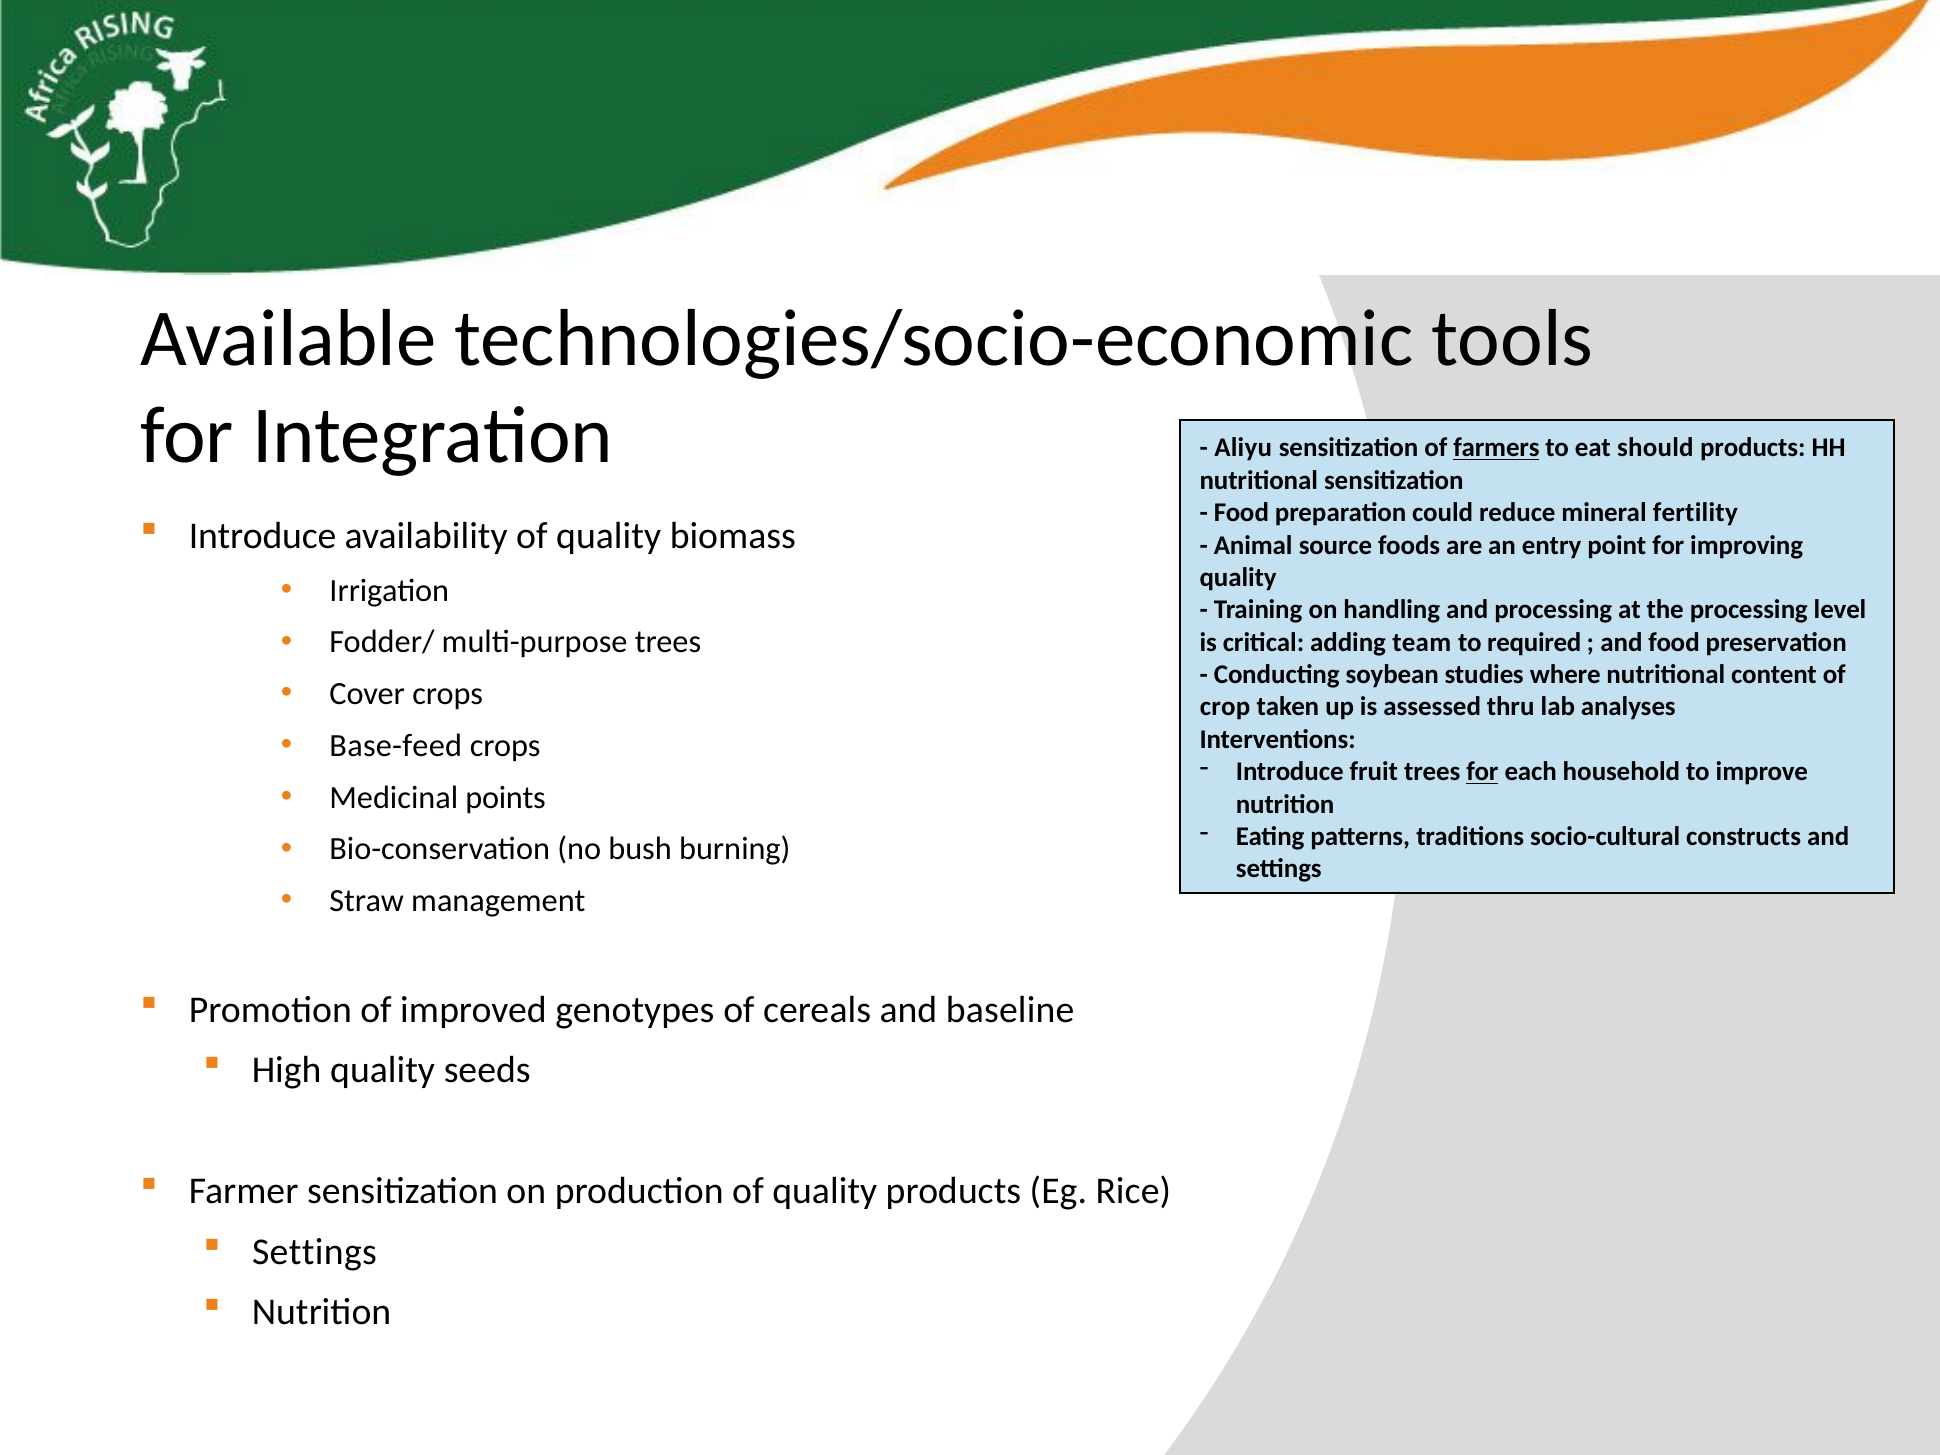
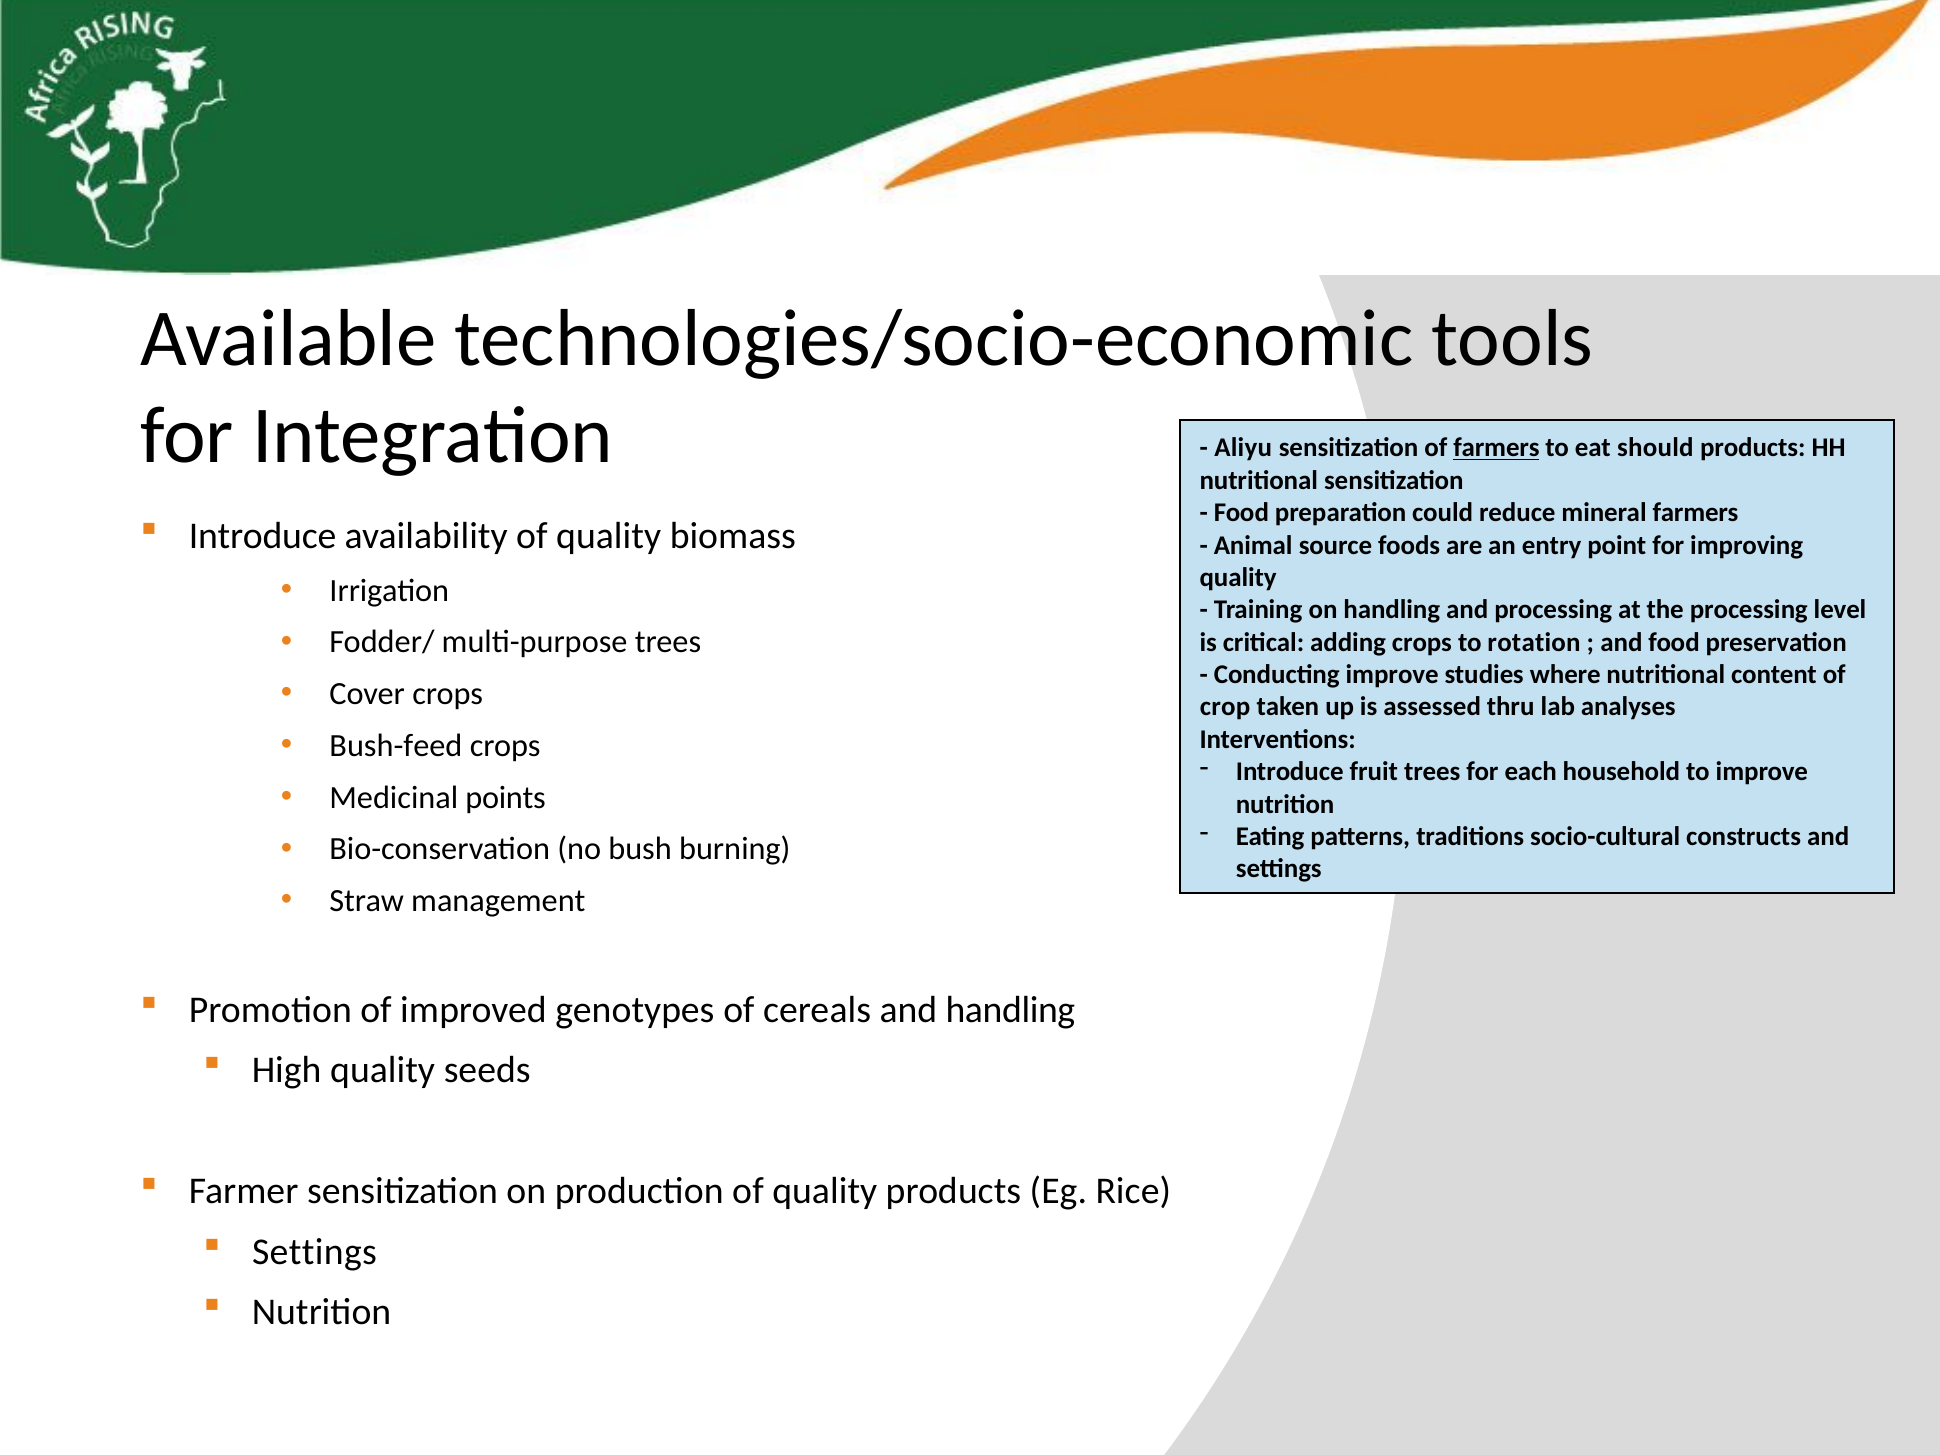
mineral fertility: fertility -> farmers (1696, 513)
adding team: team -> crops (1422, 642)
required: required -> rotation (1534, 642)
Conducting soybean: soybean -> improve (1392, 675)
Base-feed: Base-feed -> Bush-feed (396, 746)
for underline: present -> none (1482, 772)
and baseline: baseline -> handling (1010, 1010)
